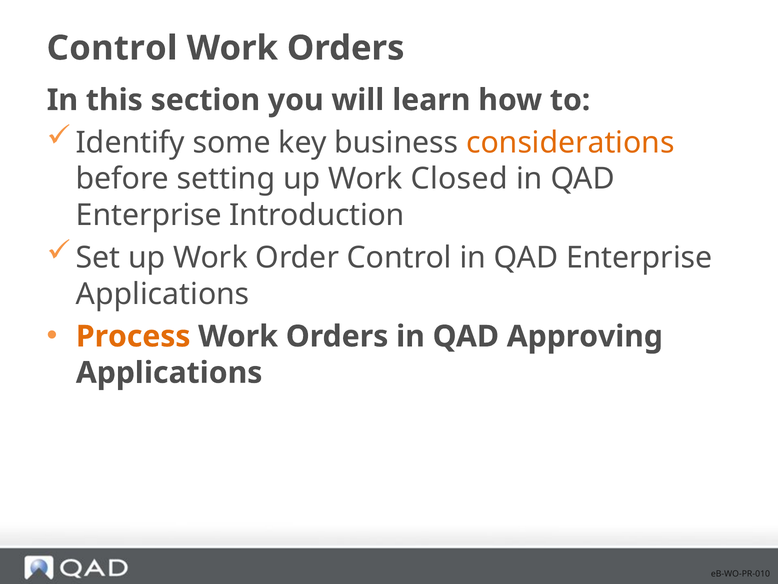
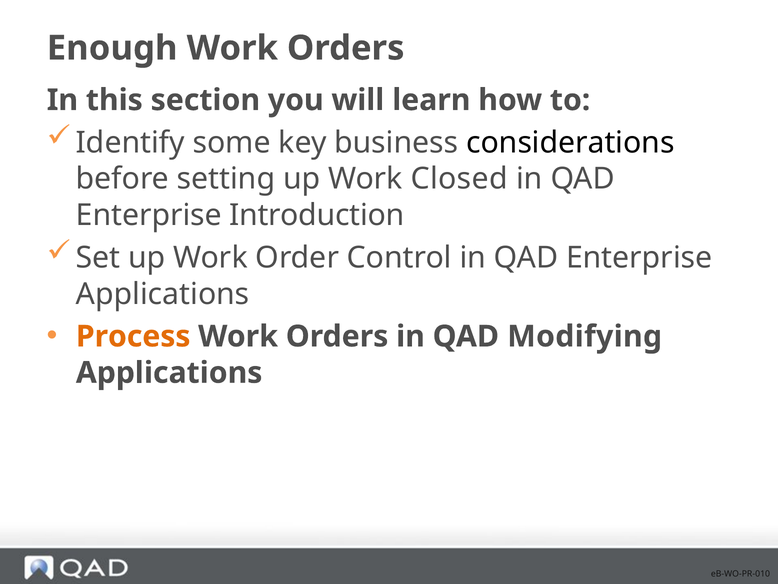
Control: Control -> Enough (112, 48)
considerations colour: orange -> black (570, 142)
Approving: Approving -> Modifying (585, 336)
